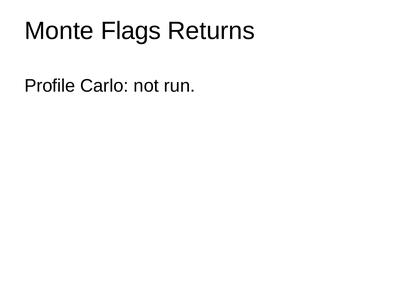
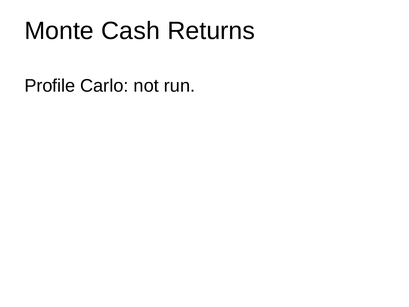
Flags: Flags -> Cash (131, 31)
